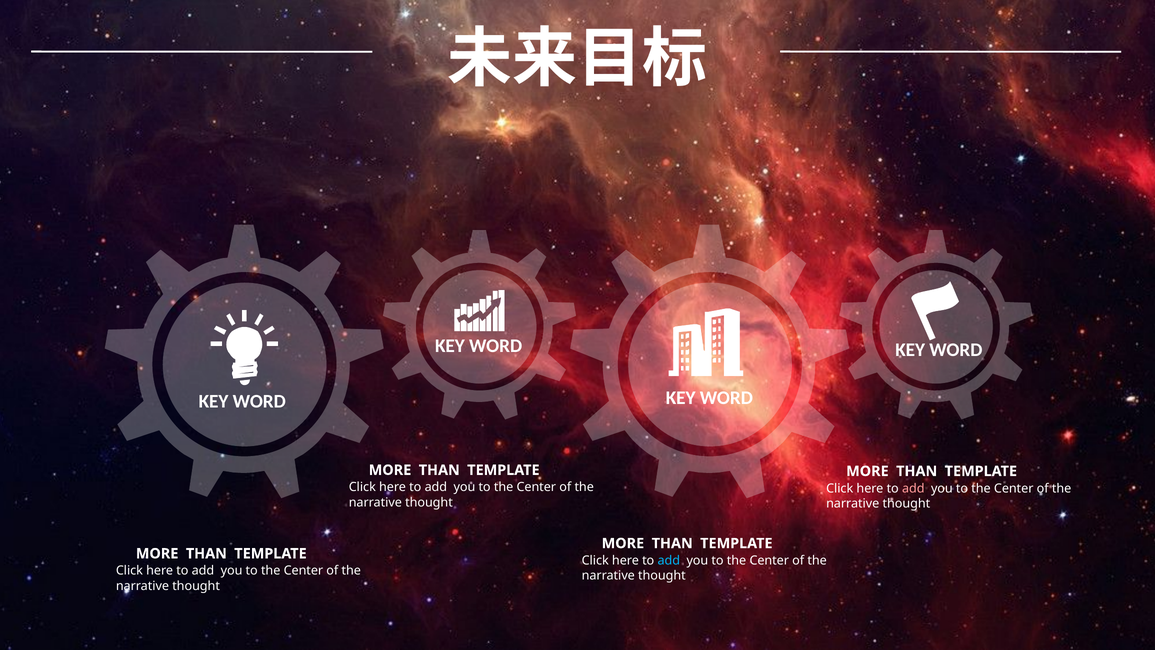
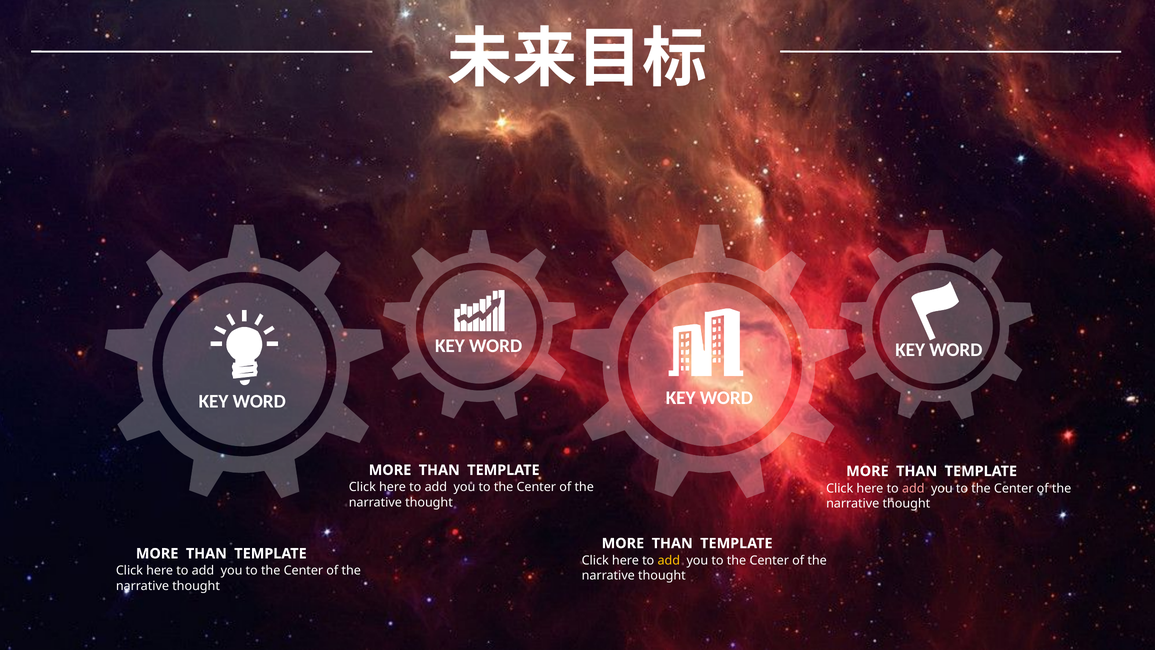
add colour: light blue -> yellow (669, 560)
